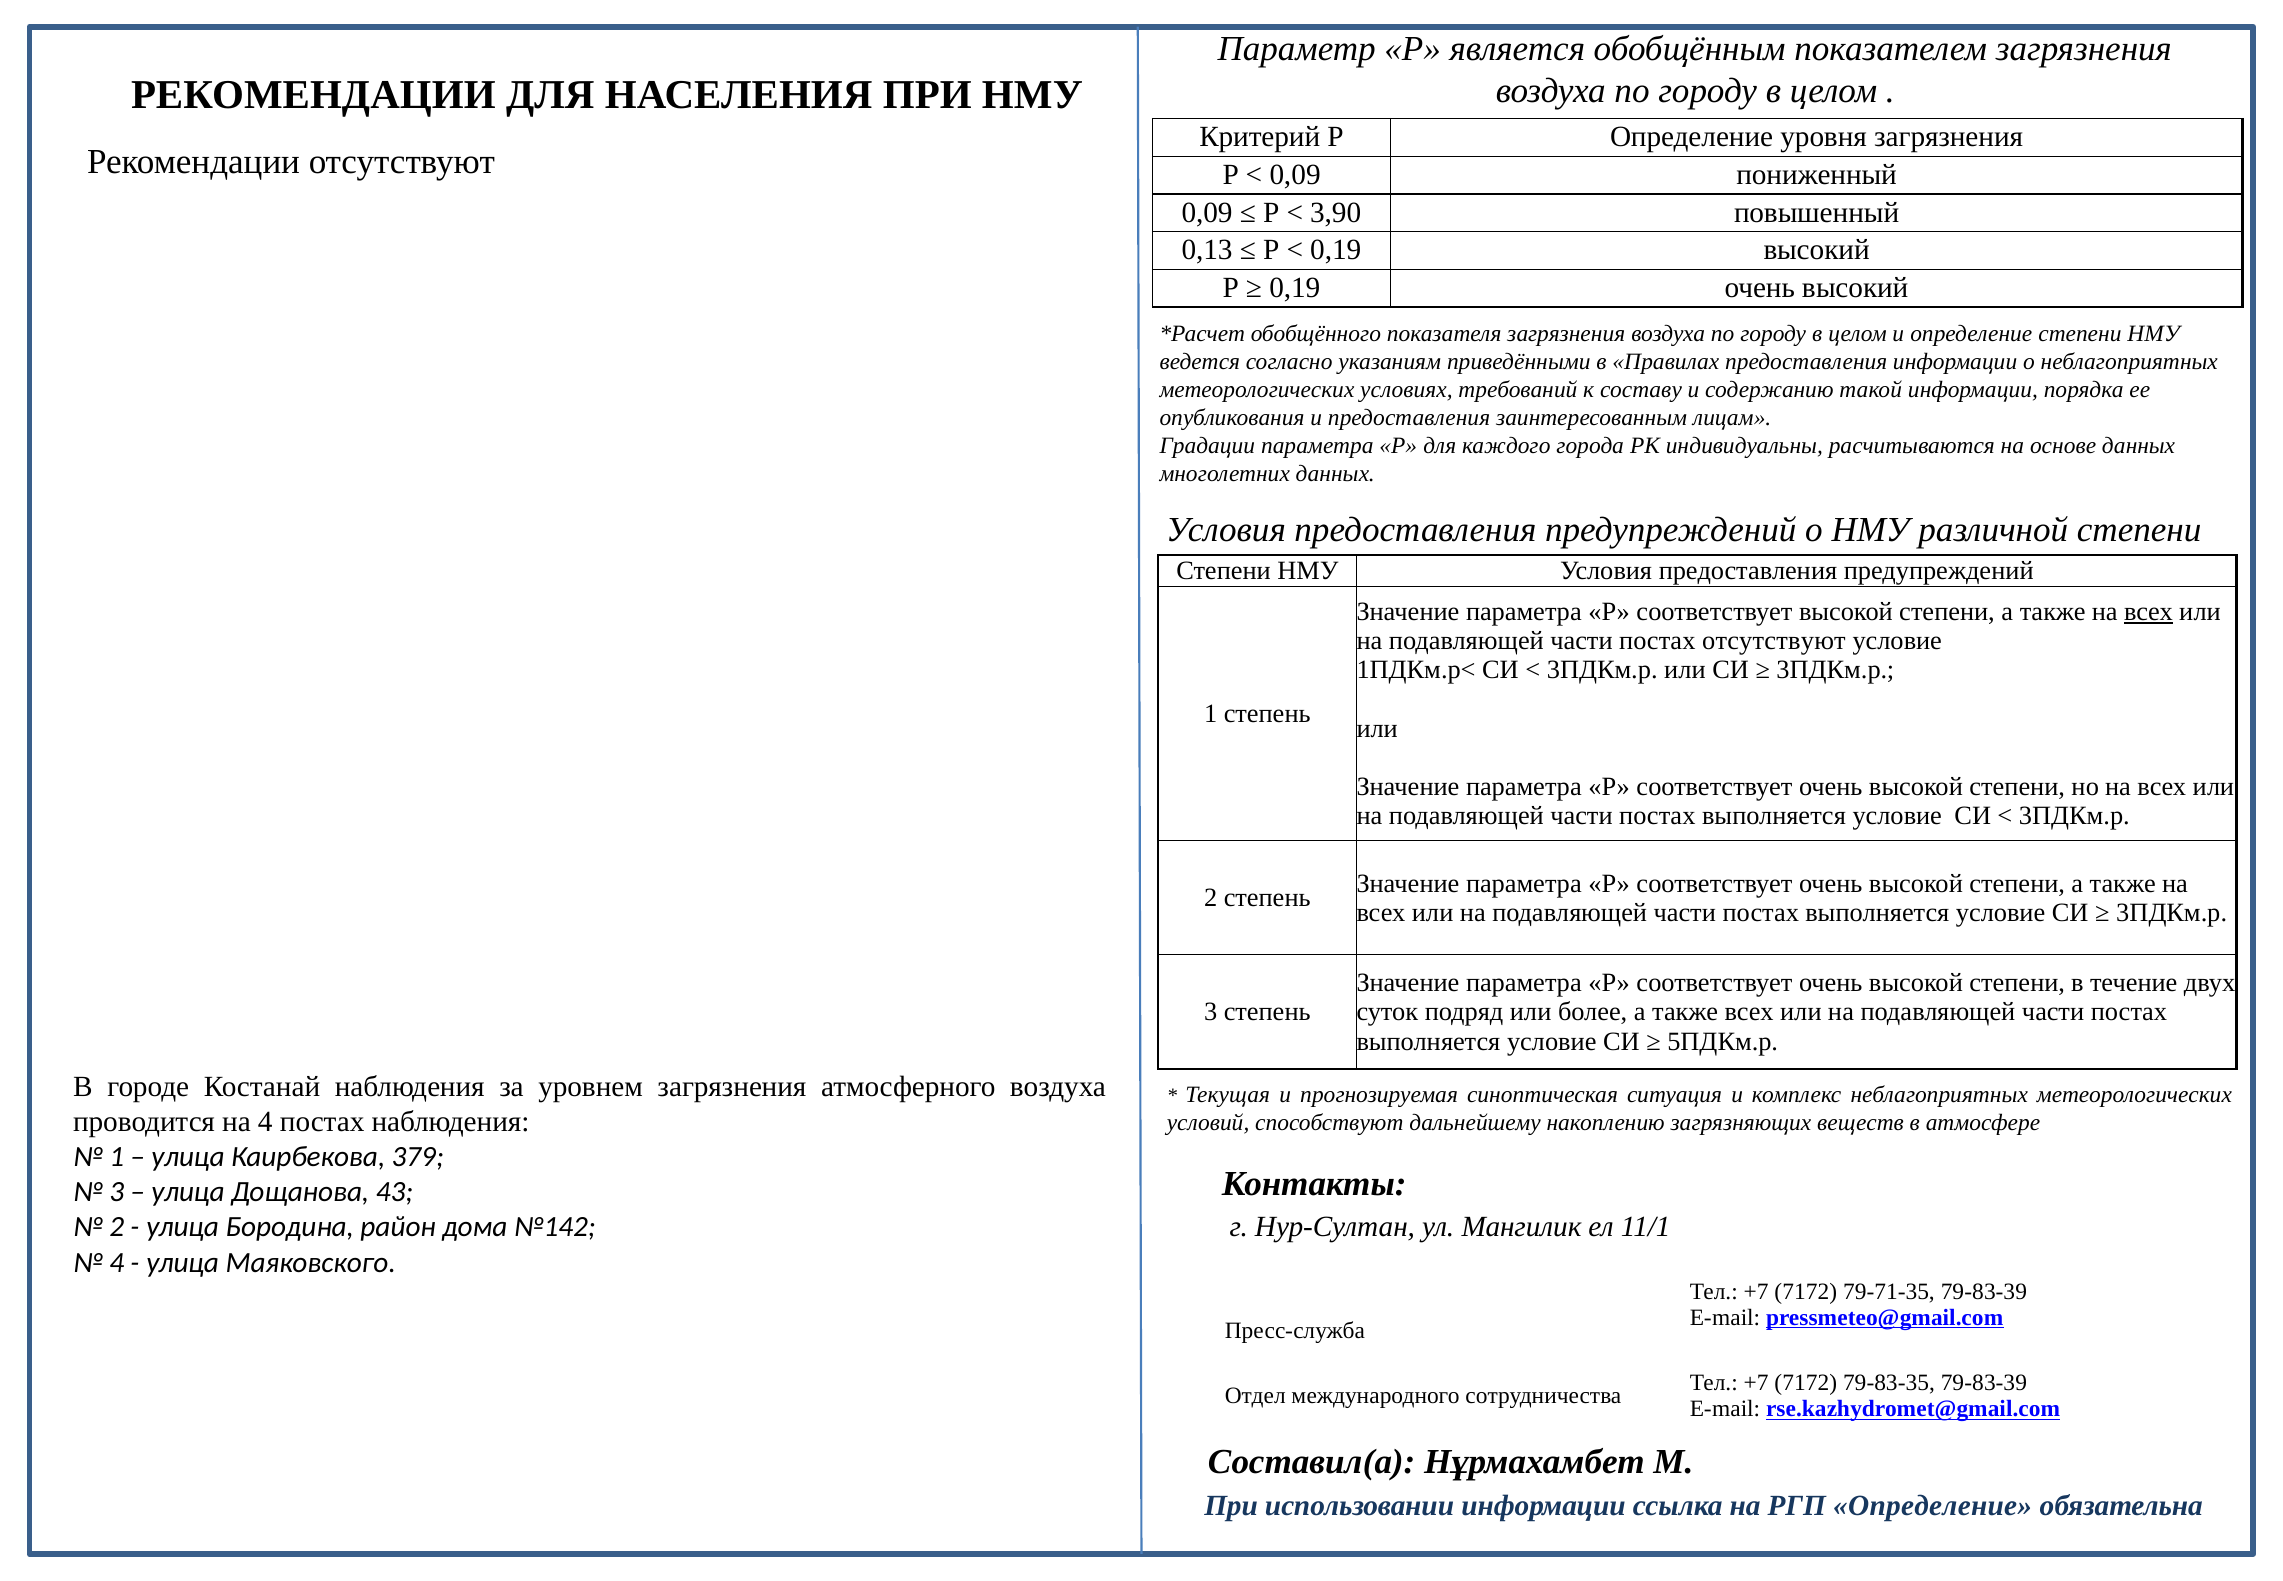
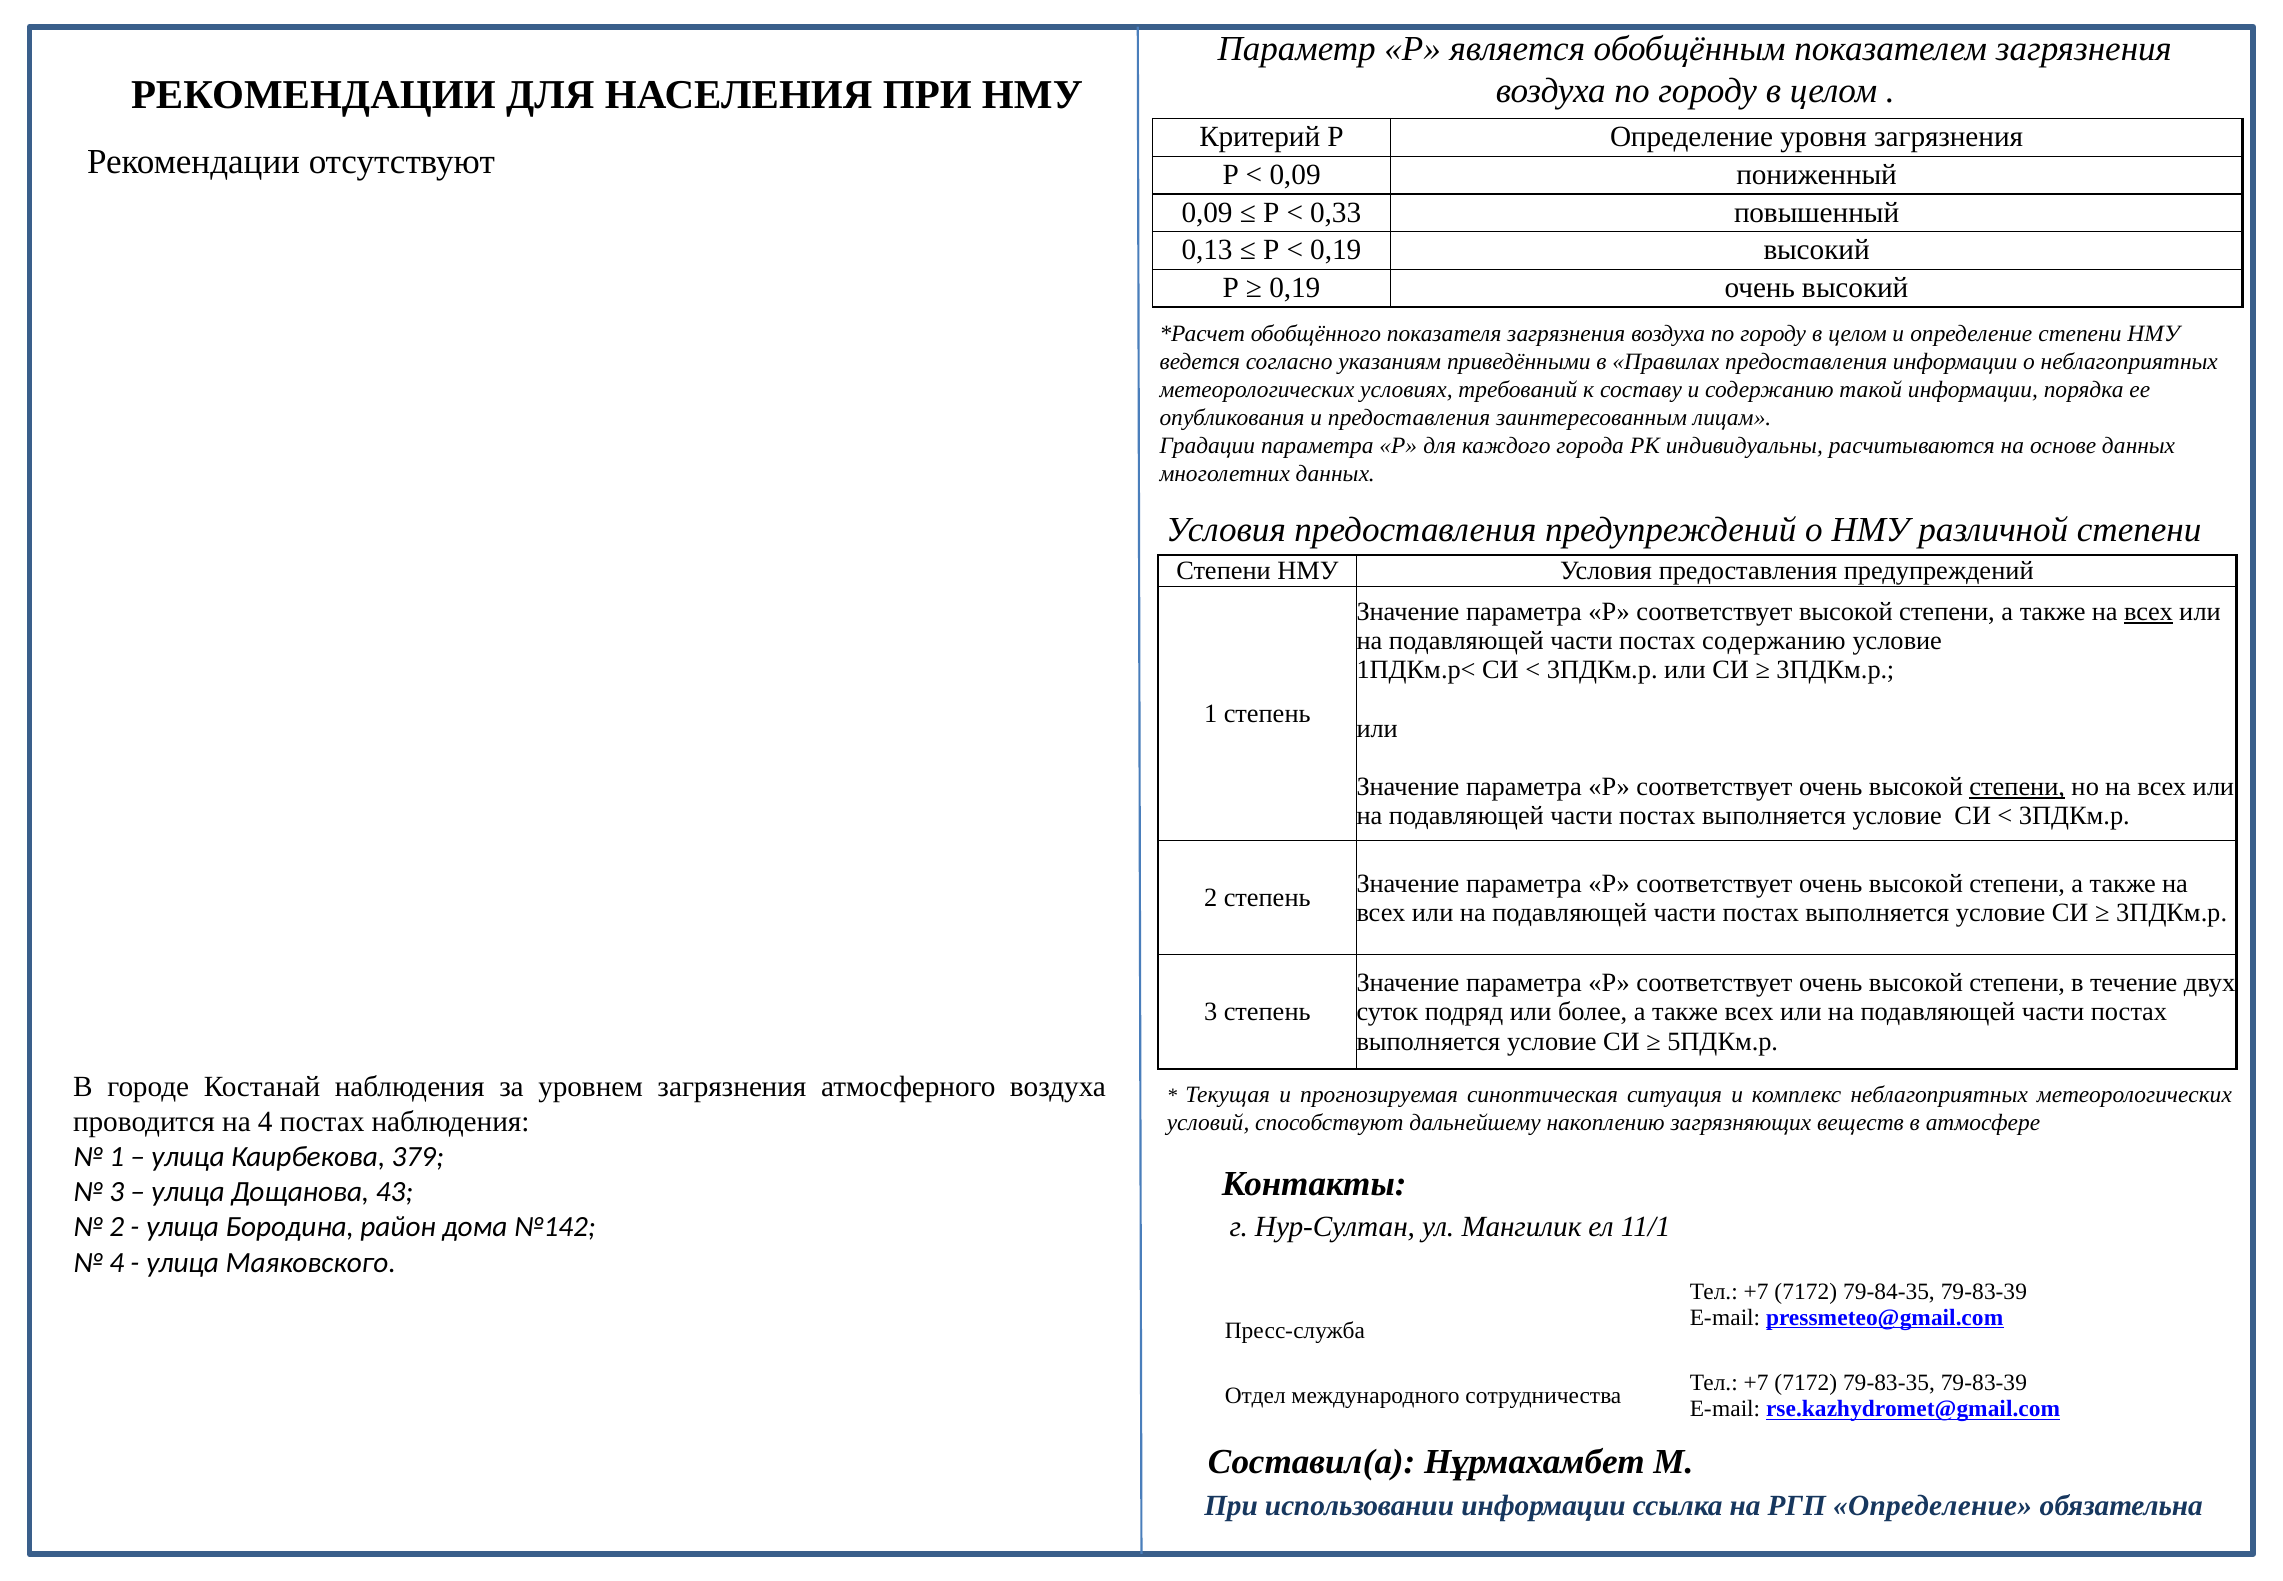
3,90: 3,90 -> 0,33 (1336, 212)
постах отсутствуют: отсутствуют -> содержанию (1774, 641)
степени underline: none -> present (2017, 787)
79-71-35: 79-71-35 -> 79-84-35 (1889, 1291)
